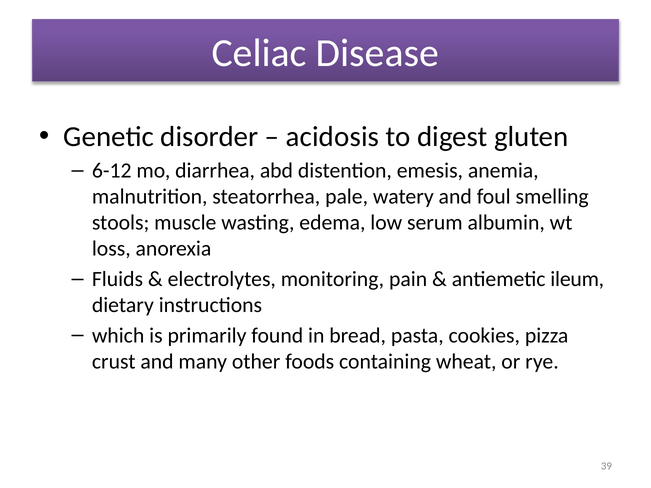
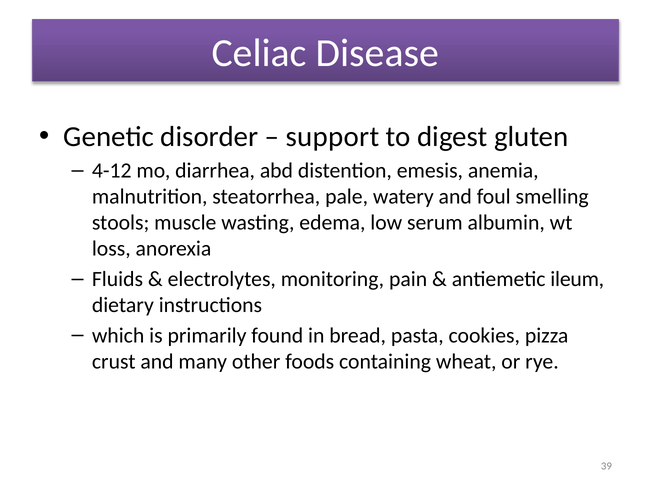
acidosis: acidosis -> support (333, 137)
6-12: 6-12 -> 4-12 (112, 171)
